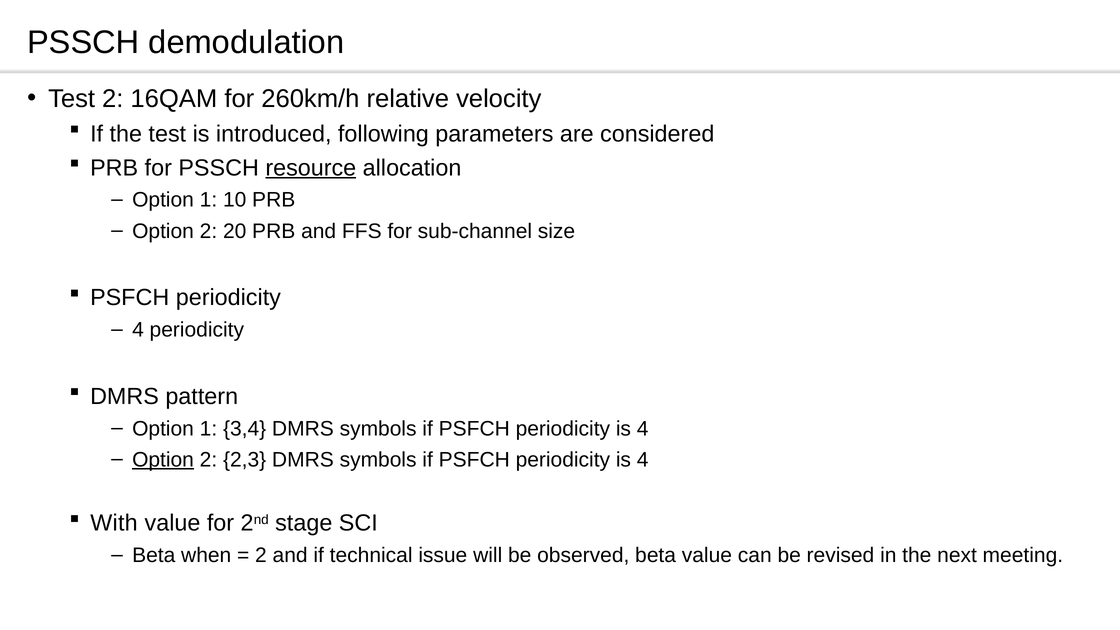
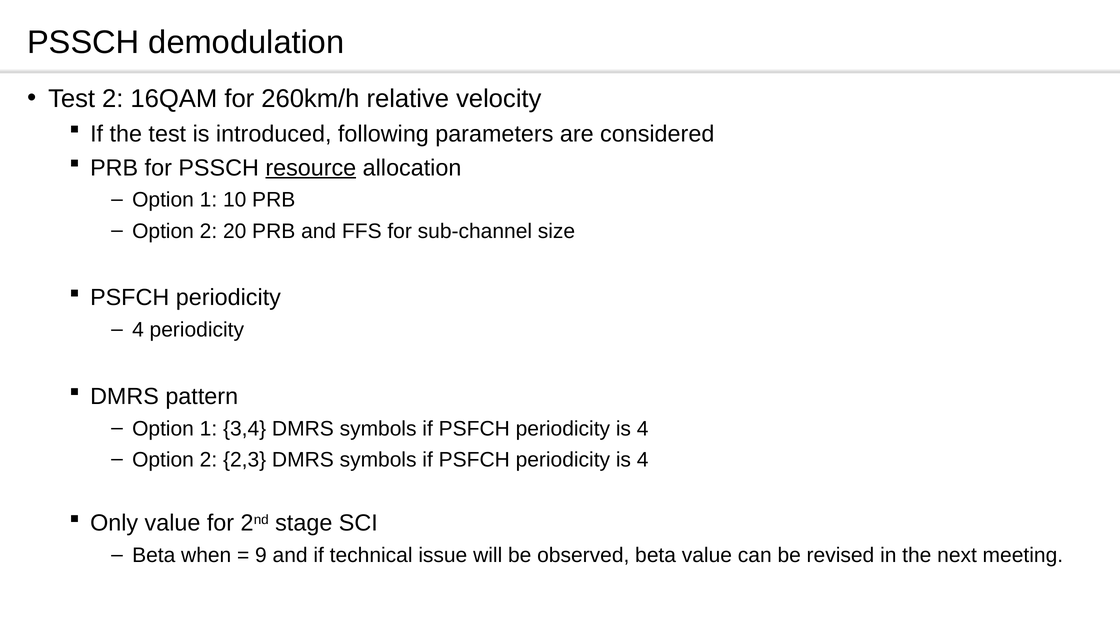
Option underline: present -> none (163, 460)
With: With -> Only (114, 523)
2: 2 -> 9 (261, 556)
